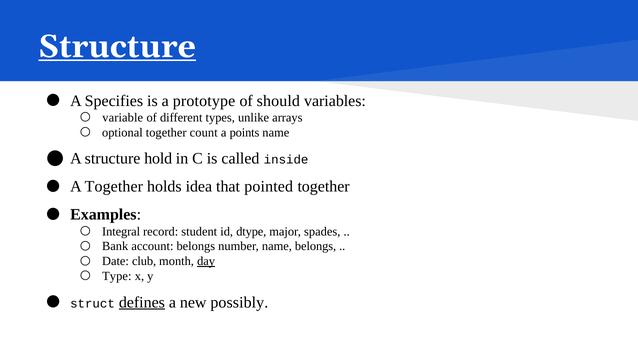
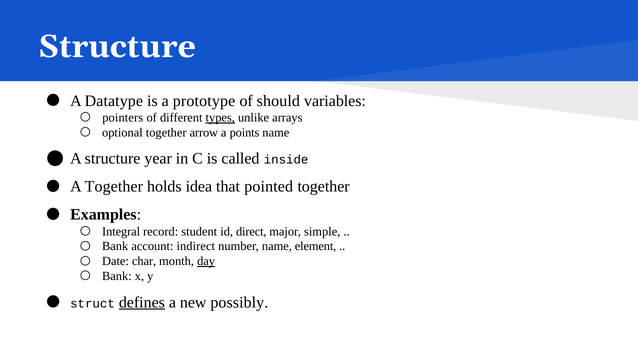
Structure underline: present -> none (117, 46)
Specifies: Specifies -> Datatype (114, 101)
variable: variable -> pointers (123, 118)
types underline: none -> present (220, 118)
count: count -> arrow (204, 132)
hold: hold -> year (158, 159)
dtype: dtype -> direct (251, 231)
spades: spades -> simple (322, 231)
account belongs: belongs -> indirect (196, 246)
name belongs: belongs -> element (316, 246)
club: club -> char (144, 261)
Type: Type -> Bank (117, 276)
